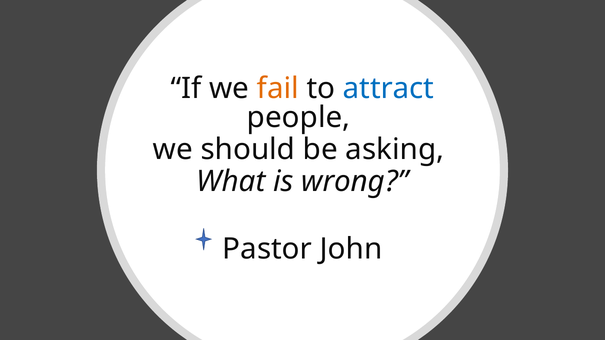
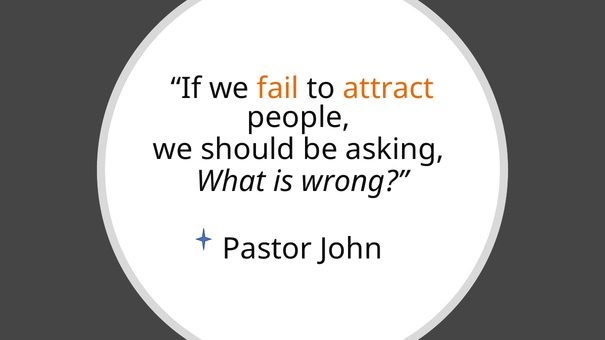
attract colour: blue -> orange (389, 89)
